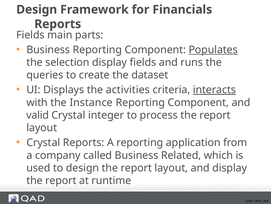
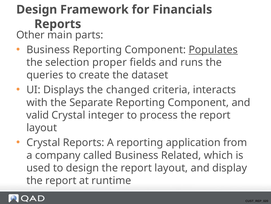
Fields: Fields -> Other (30, 35)
selection display: display -> proper (110, 62)
activities: activities -> changed (128, 90)
interacts underline: present -> none (214, 90)
Instance: Instance -> Separate (91, 102)
